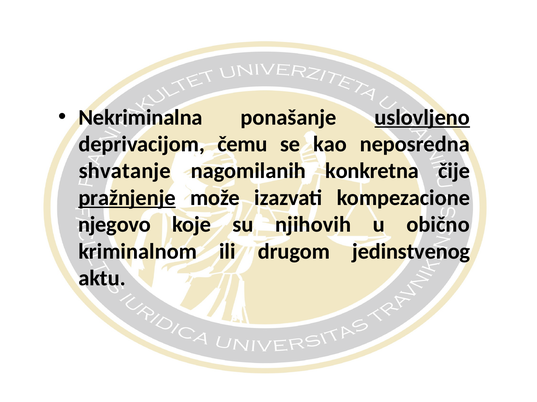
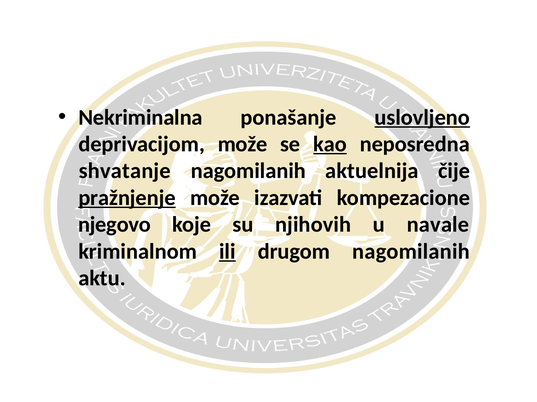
deprivacijom čemu: čemu -> može (243, 144)
kao underline: none -> present (330, 144)
konkretna: konkretna -> aktuelnija (372, 171)
obično: obično -> navale (438, 225)
ili underline: none -> present (227, 252)
drugom jedinstvenog: jedinstvenog -> nagomilanih (411, 252)
